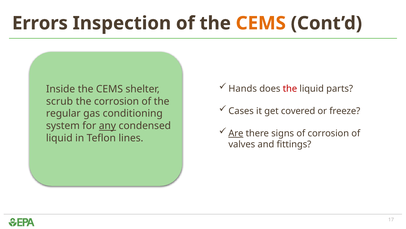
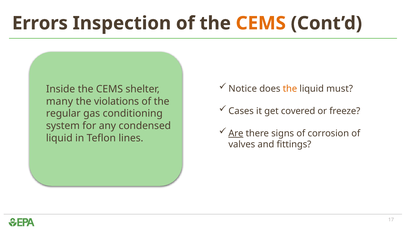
Hands: Hands -> Notice (243, 88)
the colour: red -> orange (290, 88)
parts: parts -> must (340, 88)
scrub: scrub -> many (60, 101)
the corrosion: corrosion -> violations (117, 101)
any underline: present -> none (107, 125)
